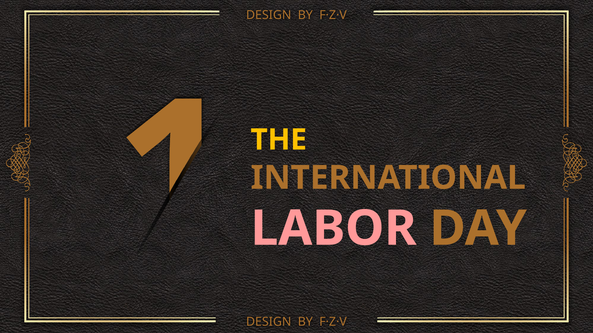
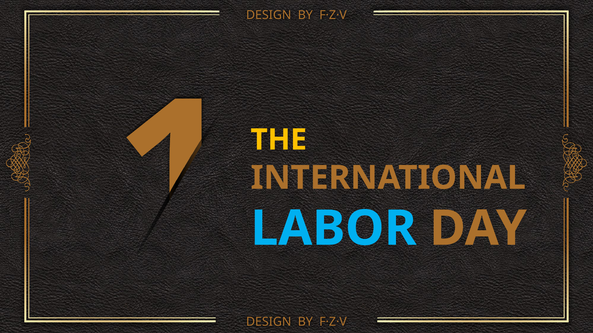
LABOR colour: pink -> light blue (334, 229)
